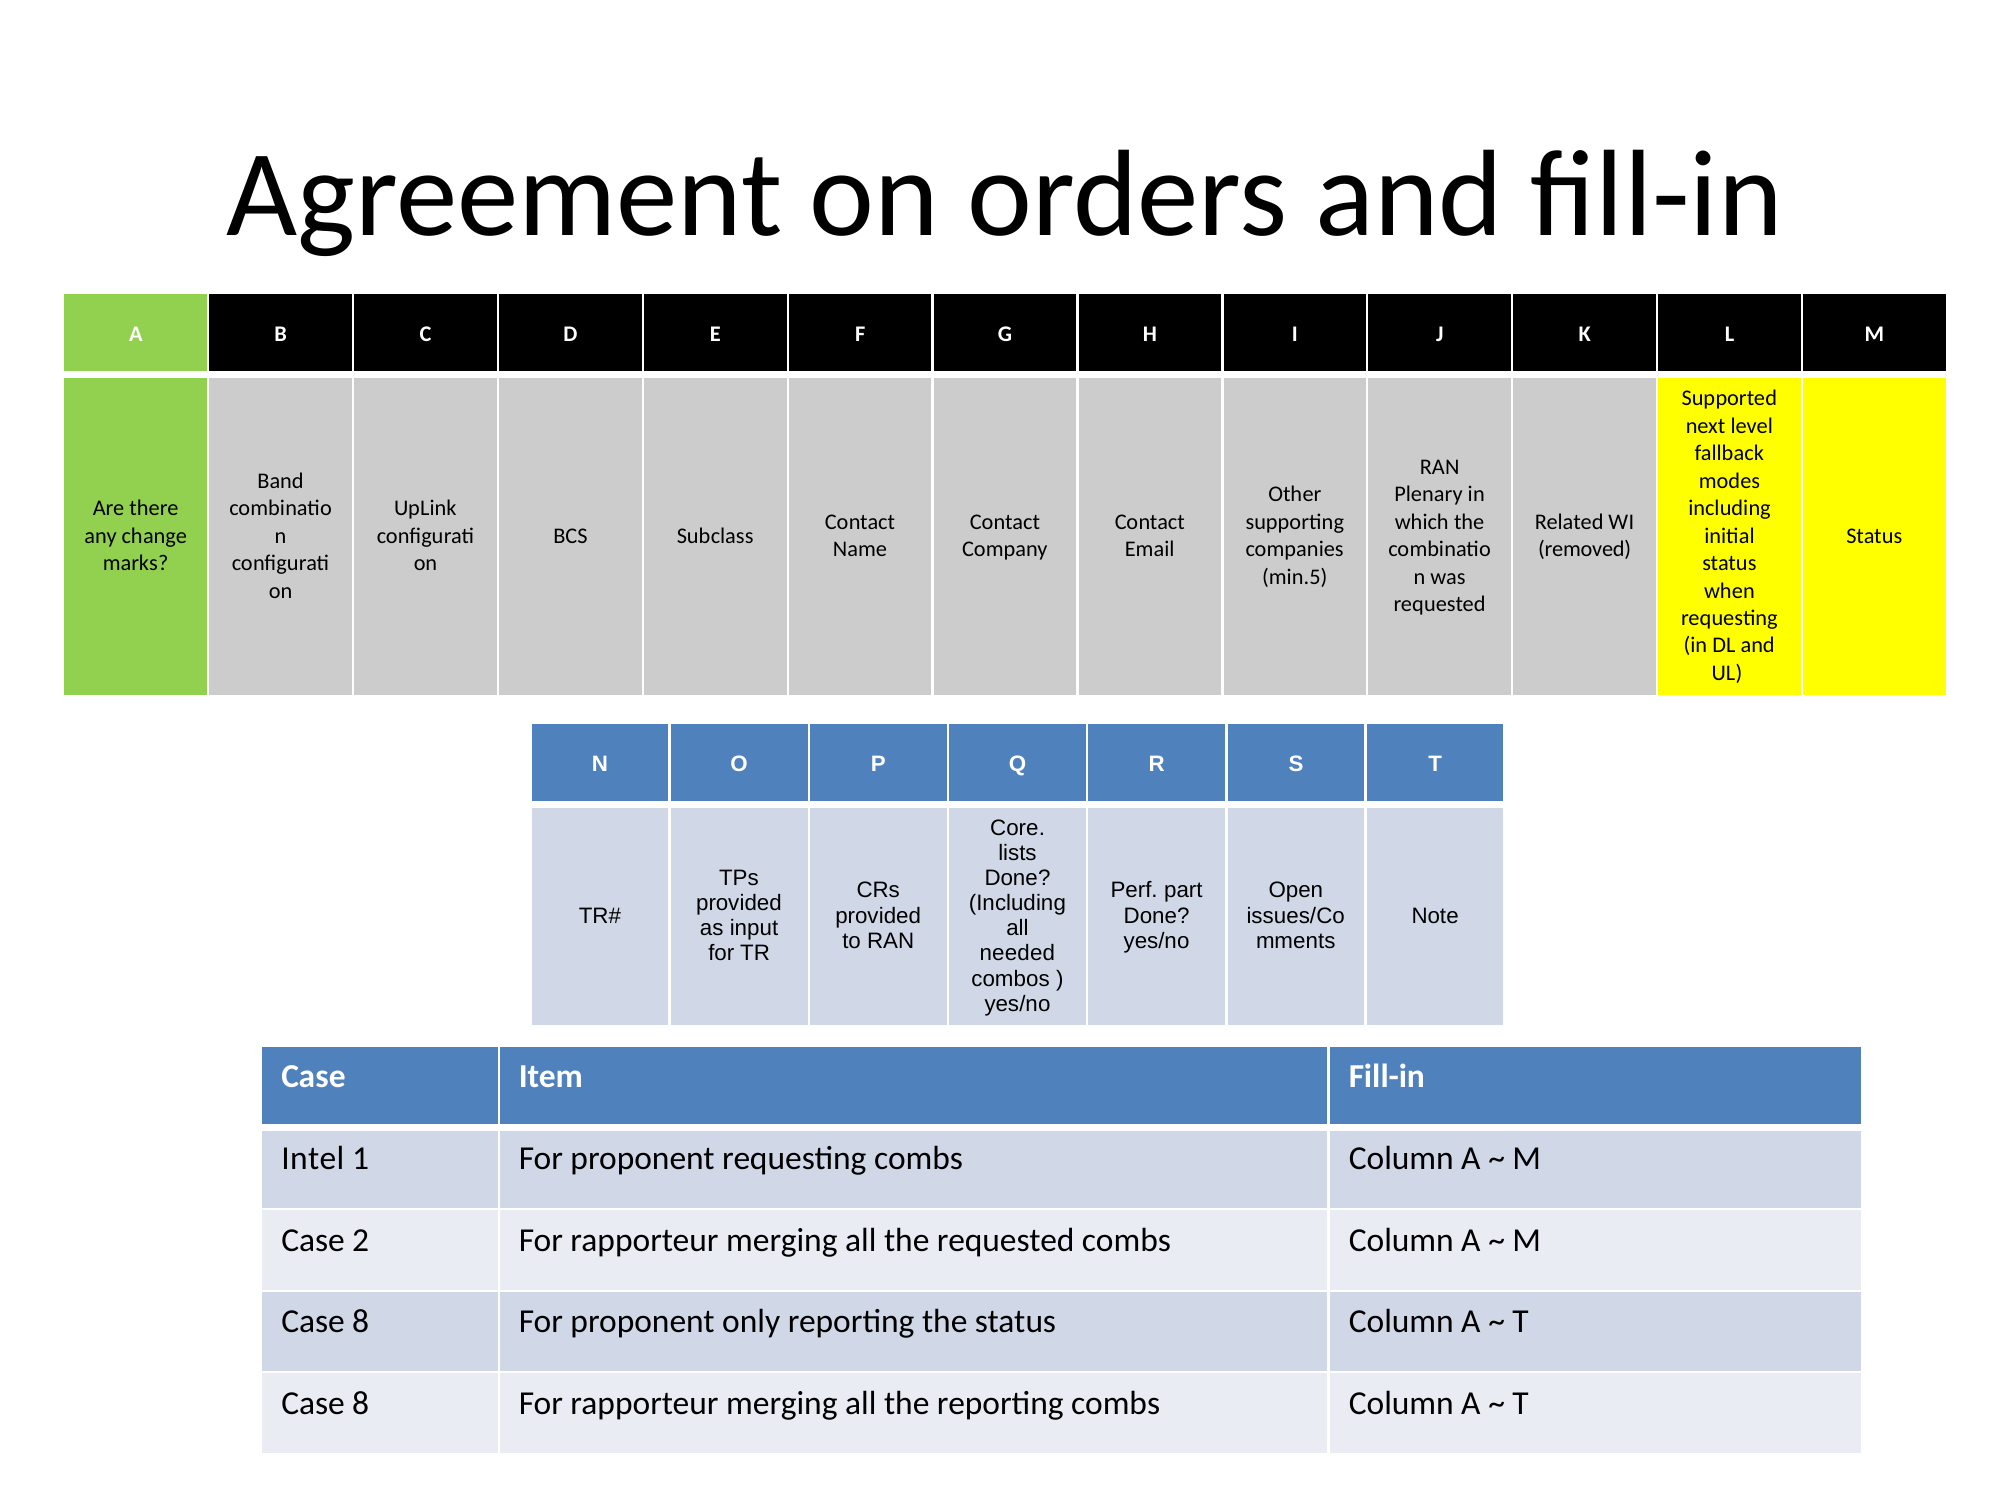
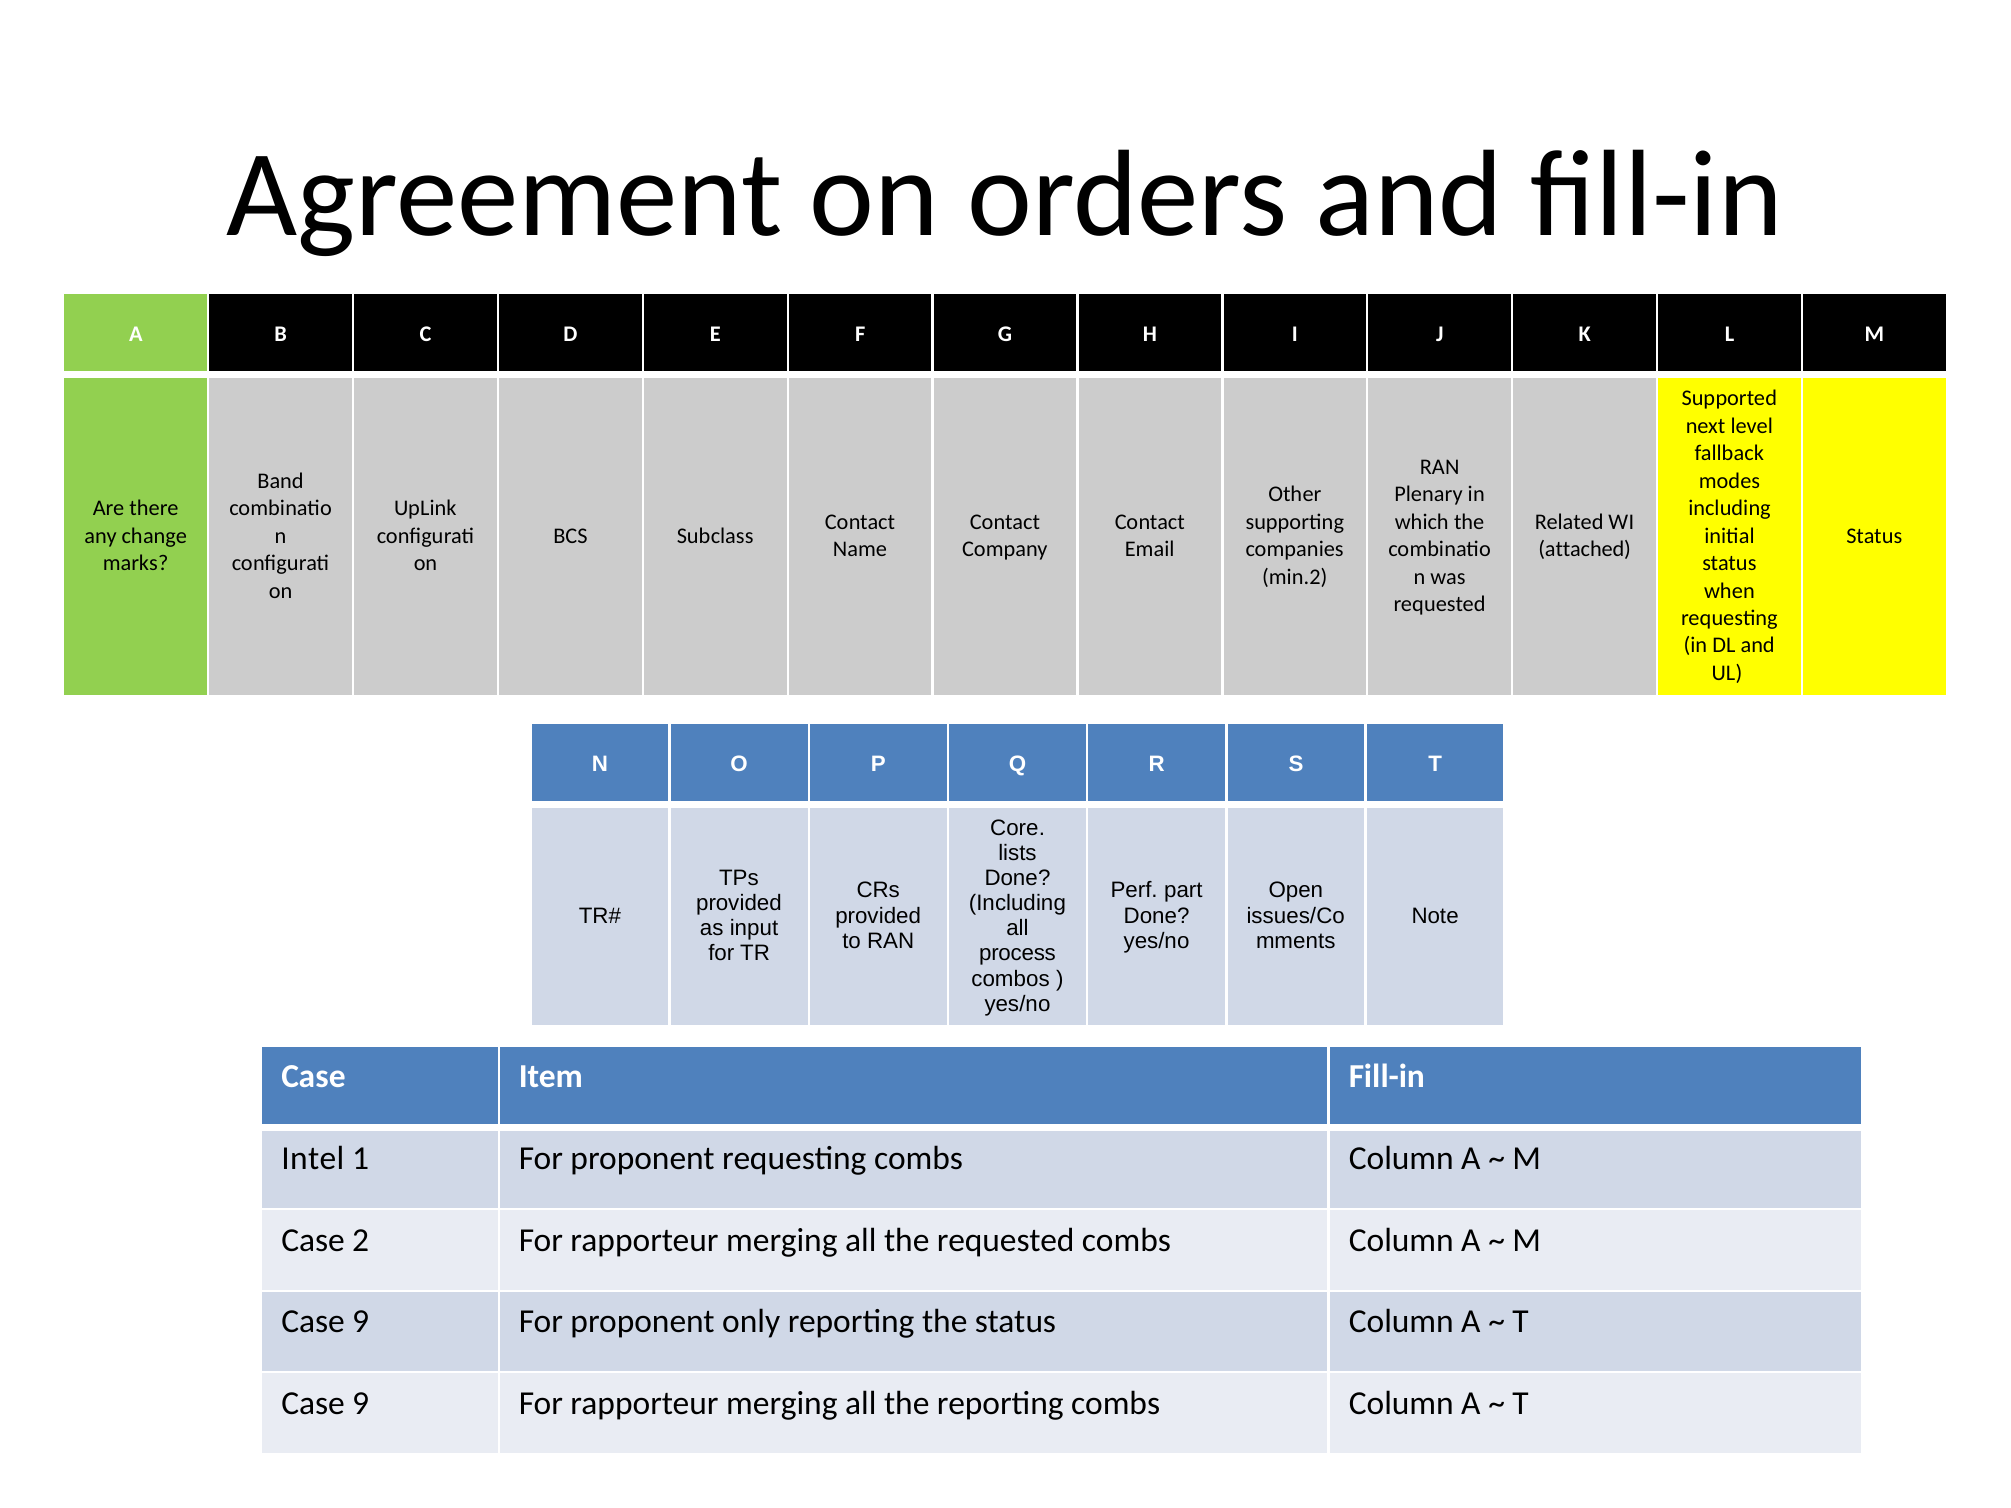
removed: removed -> attached (1585, 550)
min.5: min.5 -> min.2 (1295, 577)
needed: needed -> process (1017, 954)
8: 8 -> 9 (361, 1322)
8: 8 -> 9 (361, 1403)
